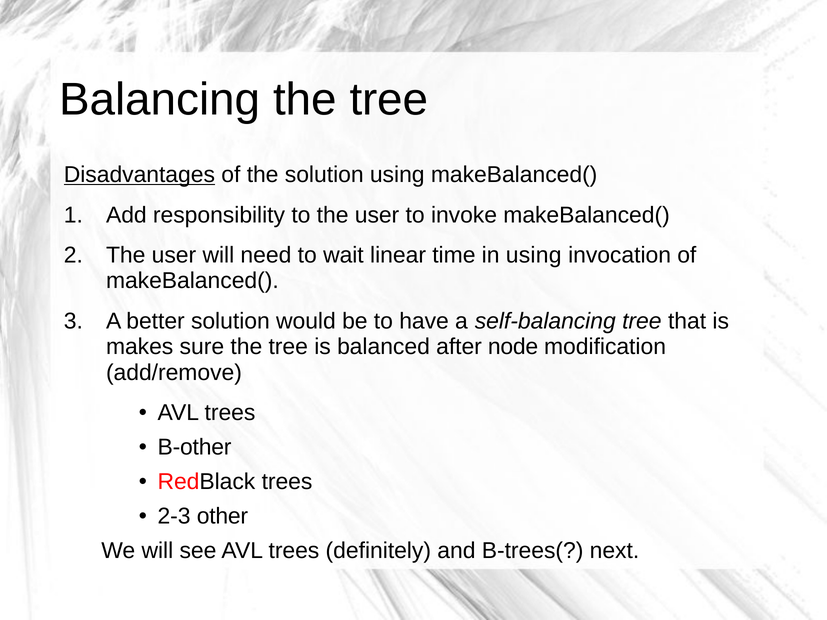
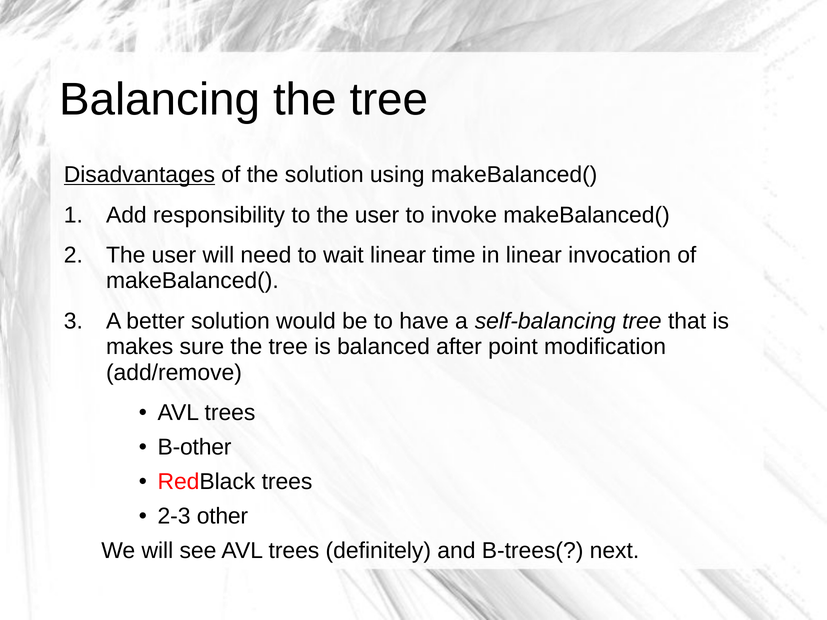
in using: using -> linear (534, 255)
node: node -> point (513, 347)
